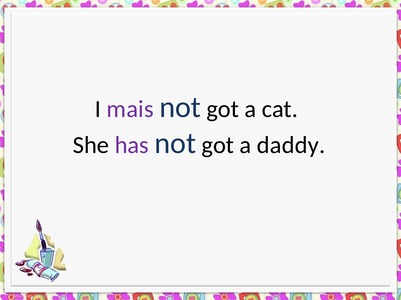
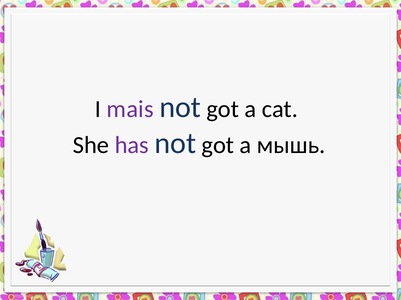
daddy: daddy -> мышь (291, 146)
